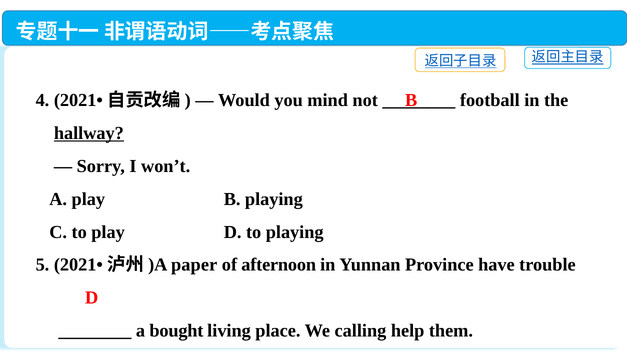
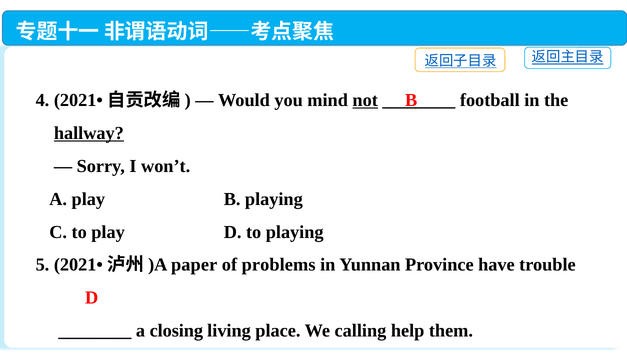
not underline: none -> present (365, 100)
afternoon: afternoon -> problems (279, 265)
bought: bought -> closing (176, 331)
